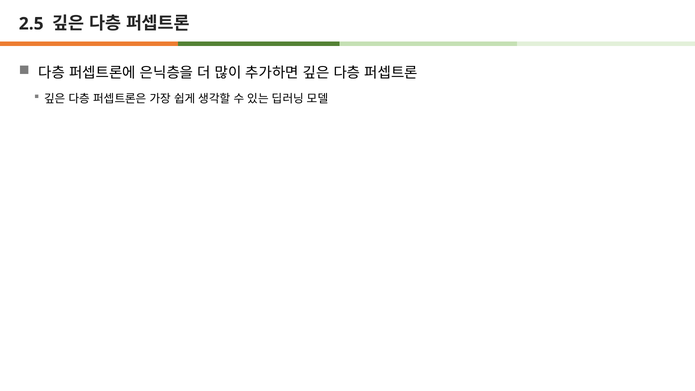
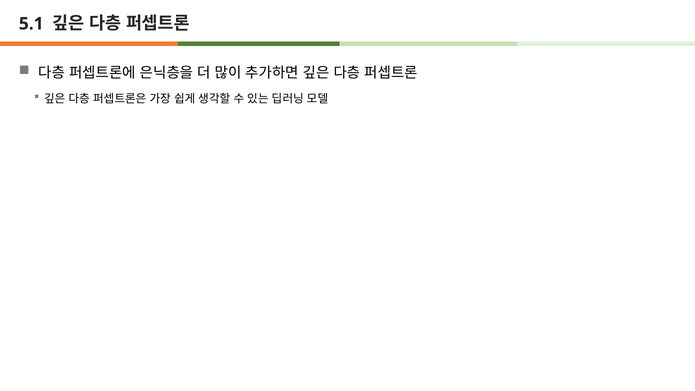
2.5: 2.5 -> 5.1 (31, 24)
